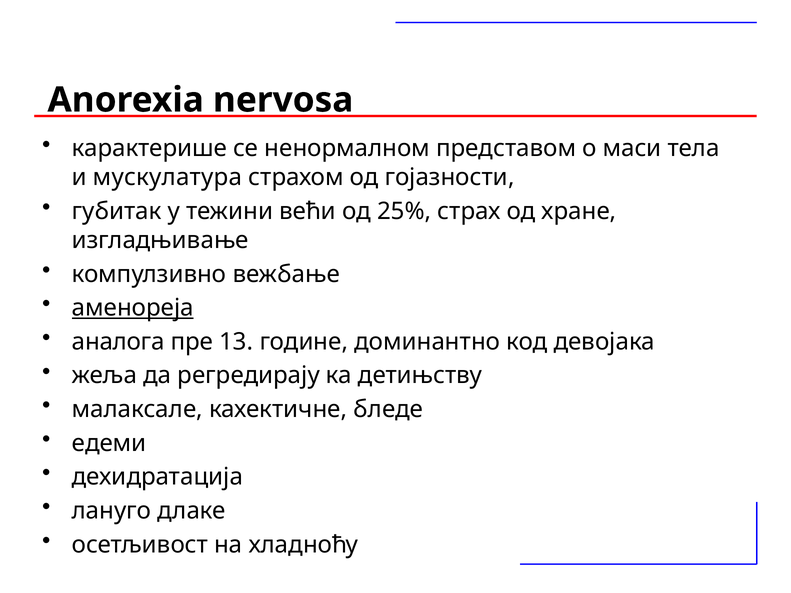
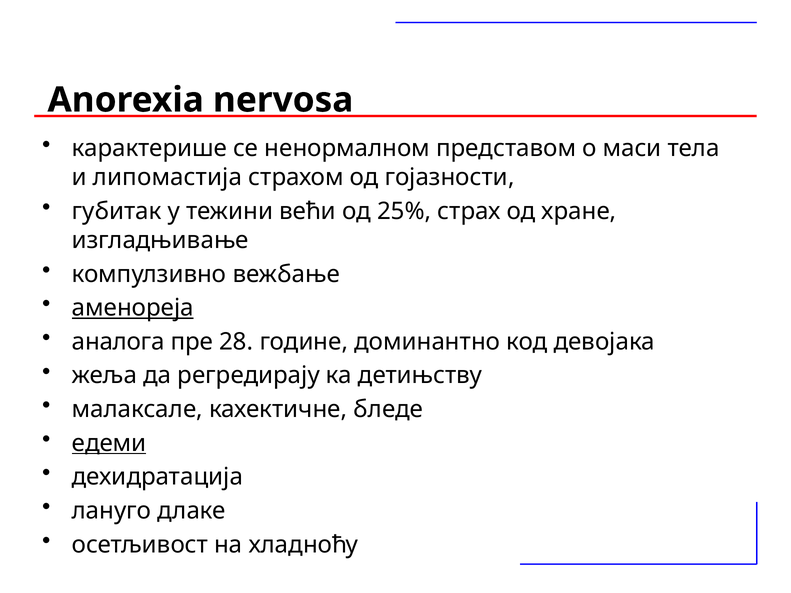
мускулатура: мускулатура -> липомастија (168, 178)
13: 13 -> 28 (236, 342)
едеми underline: none -> present (109, 443)
